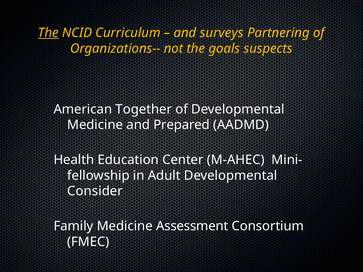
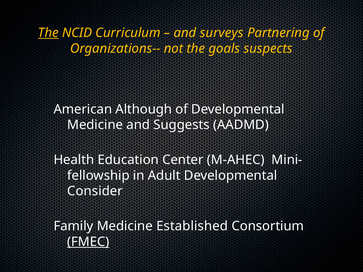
Together: Together -> Although (144, 109)
Prepared: Prepared -> Suggests (182, 125)
Assessment: Assessment -> Established (192, 226)
FMEC underline: none -> present (88, 242)
